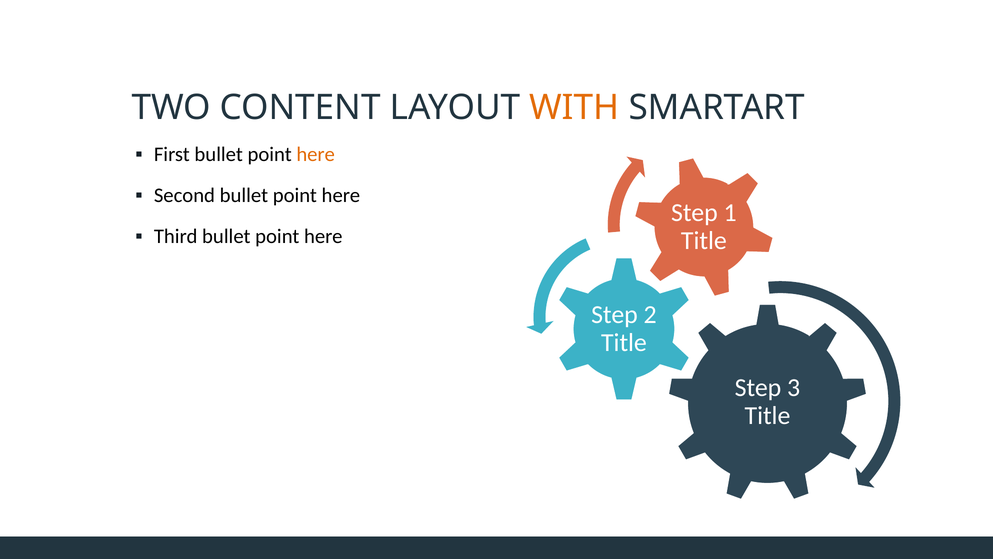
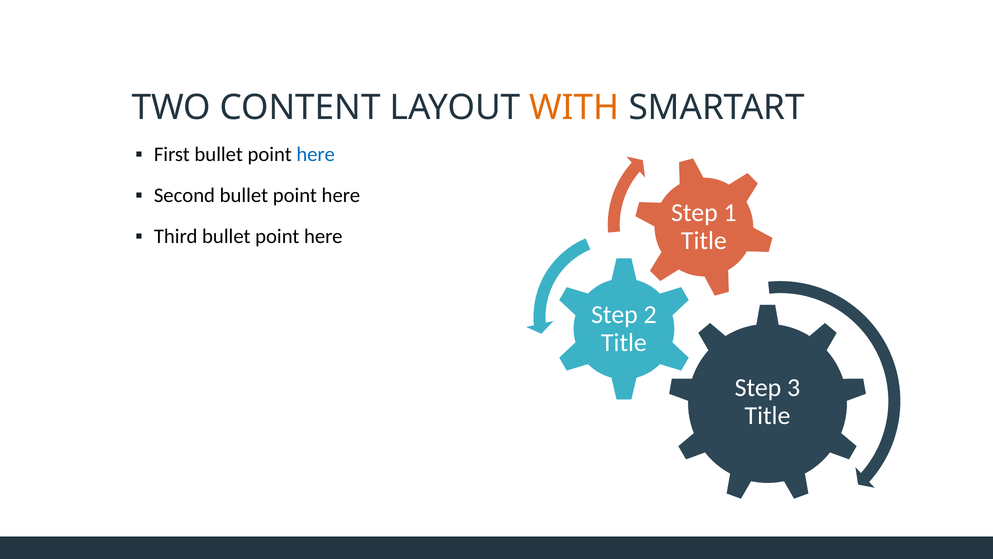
here colour: orange -> blue (316, 154)
